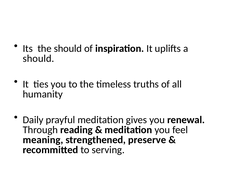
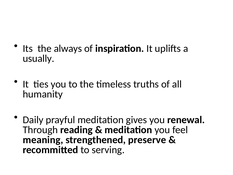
the should: should -> always (68, 48)
should: should -> usually (39, 58)
